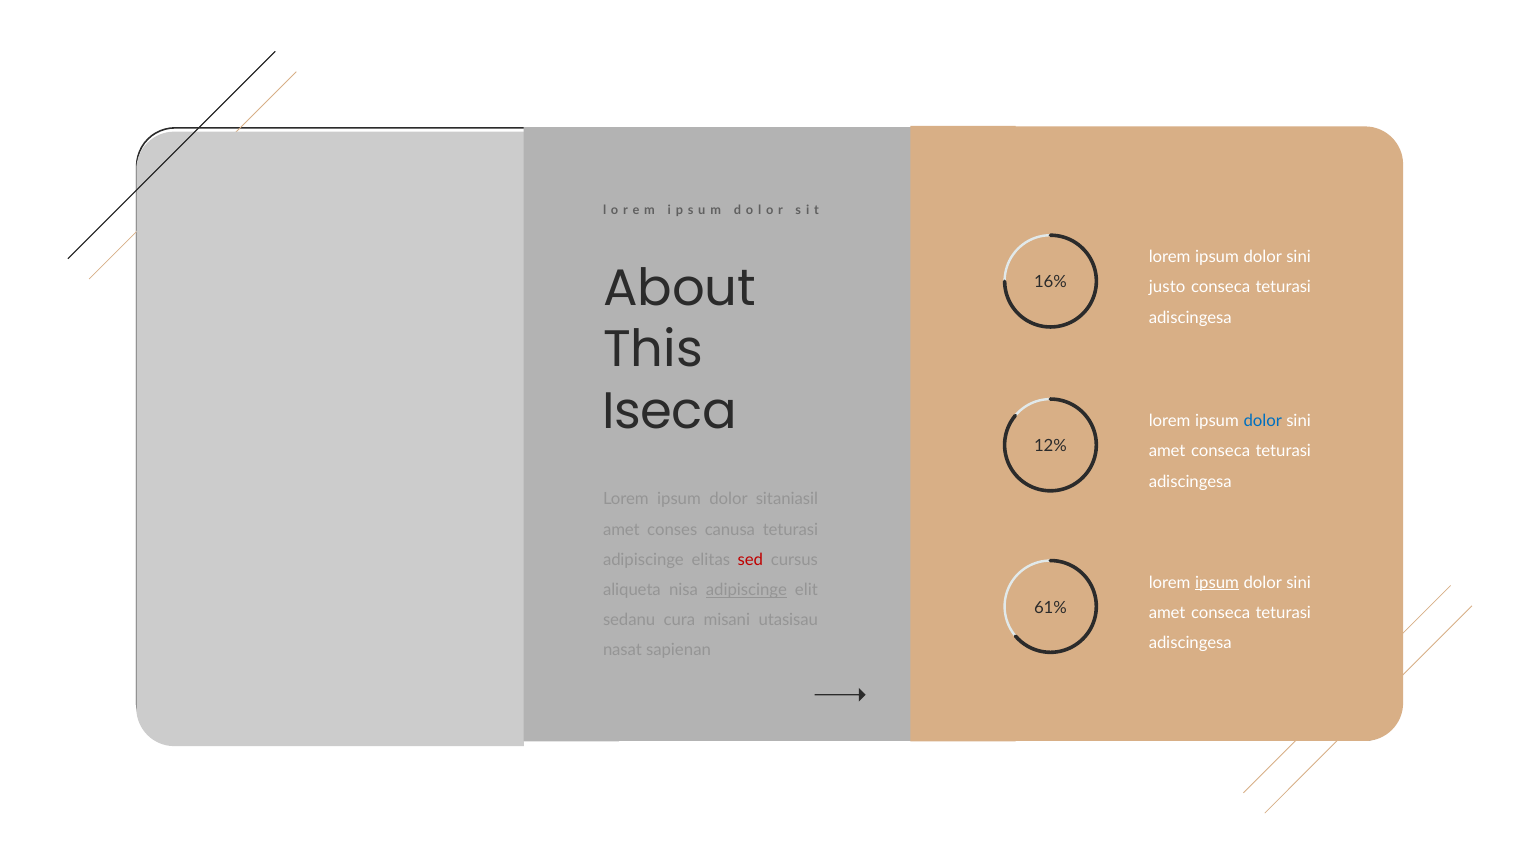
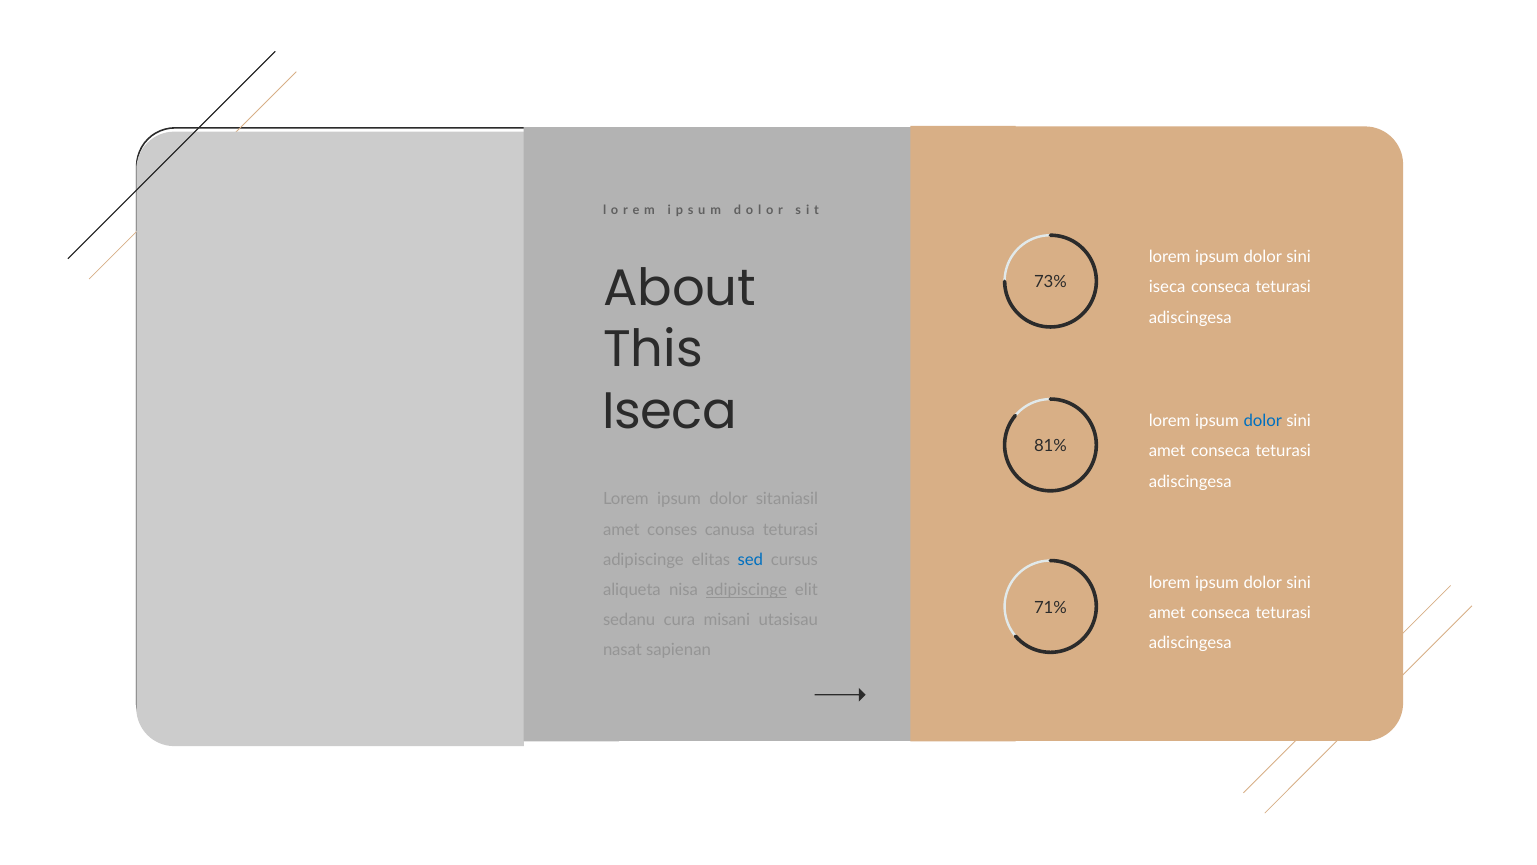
16%: 16% -> 73% (1050, 282)
justo: justo -> iseca (1167, 287)
12%: 12% -> 81% (1050, 446)
sed colour: red -> blue (750, 559)
ipsum underline: present -> none (1217, 582)
61%: 61% -> 71% (1050, 607)
